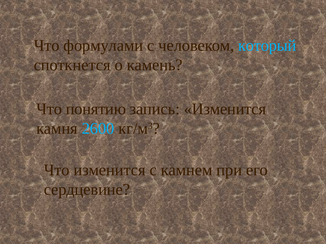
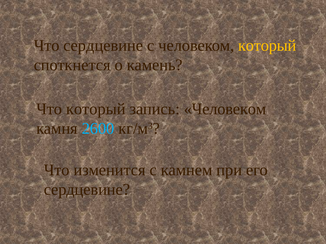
Что формулами: формулами -> сердцевине (103, 46)
который colour: light blue -> yellow (267, 46)
Что понятию: понятию -> который (96, 109)
запись Изменится: Изменится -> Человеком (225, 109)
